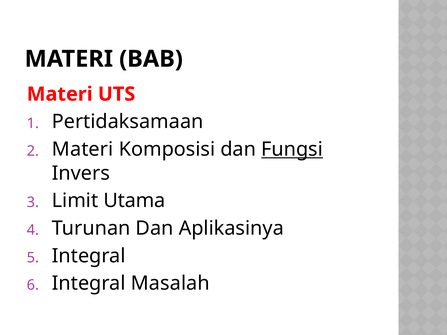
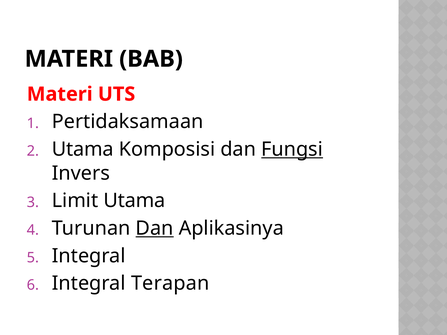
Materi: Materi -> Utama (83, 149)
Dan underline: none -> present (155, 228)
Masalah: Masalah -> Terapan (170, 284)
